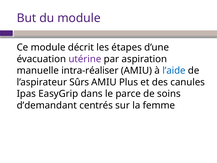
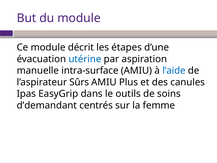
utérine colour: purple -> blue (85, 59)
intra-réaliser: intra-réaliser -> intra-surface (90, 70)
parce: parce -> outils (128, 94)
